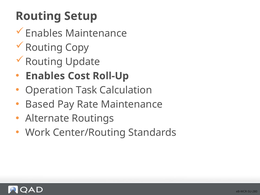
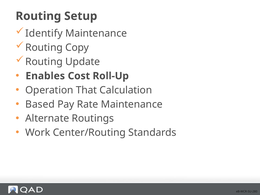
Enables: Enables -> Identify (44, 33)
Task: Task -> That (86, 90)
